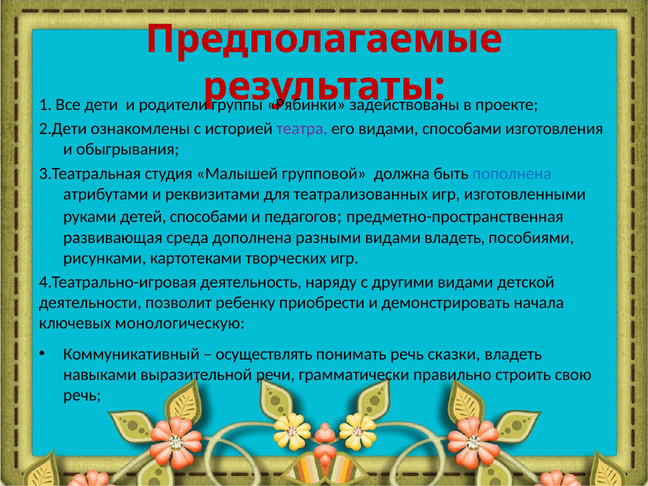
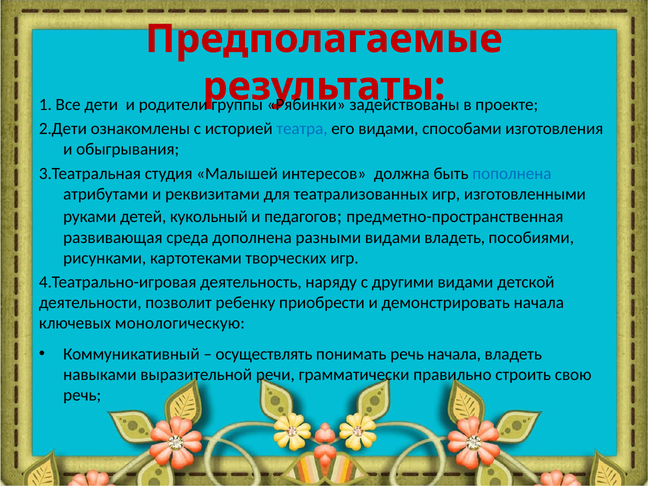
театра colour: purple -> blue (302, 129)
групповой: групповой -> интересов (324, 174)
детей способами: способами -> кукольный (209, 217)
речь сказки: сказки -> начала (454, 354)
